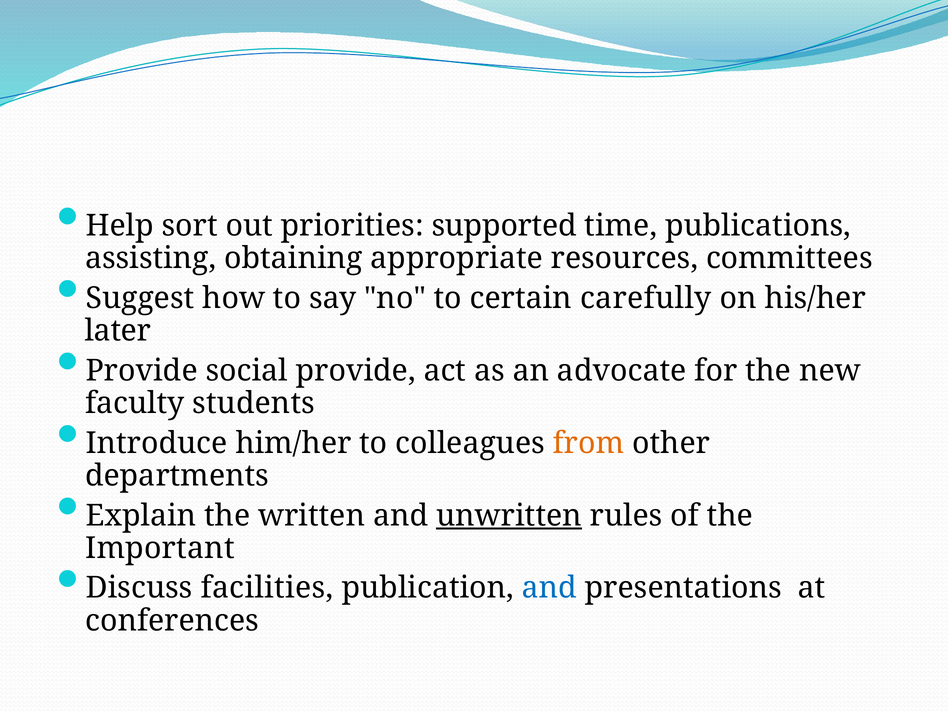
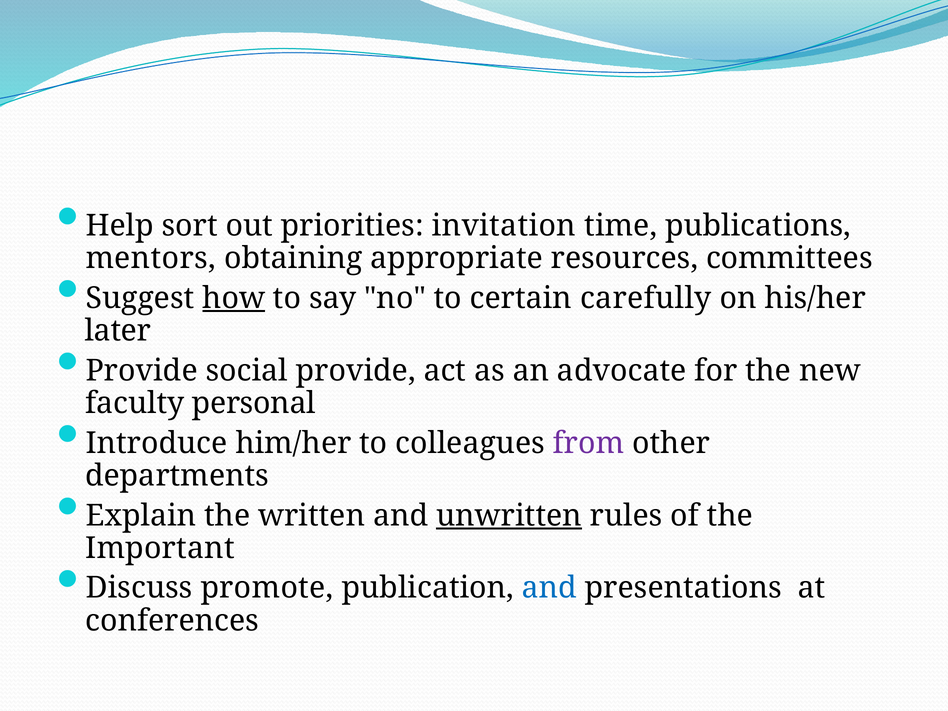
supported: supported -> invitation (504, 226)
assisting: assisting -> mentors (151, 258)
how underline: none -> present (234, 298)
students: students -> personal (254, 403)
from colour: orange -> purple (589, 443)
facilities: facilities -> promote (267, 588)
